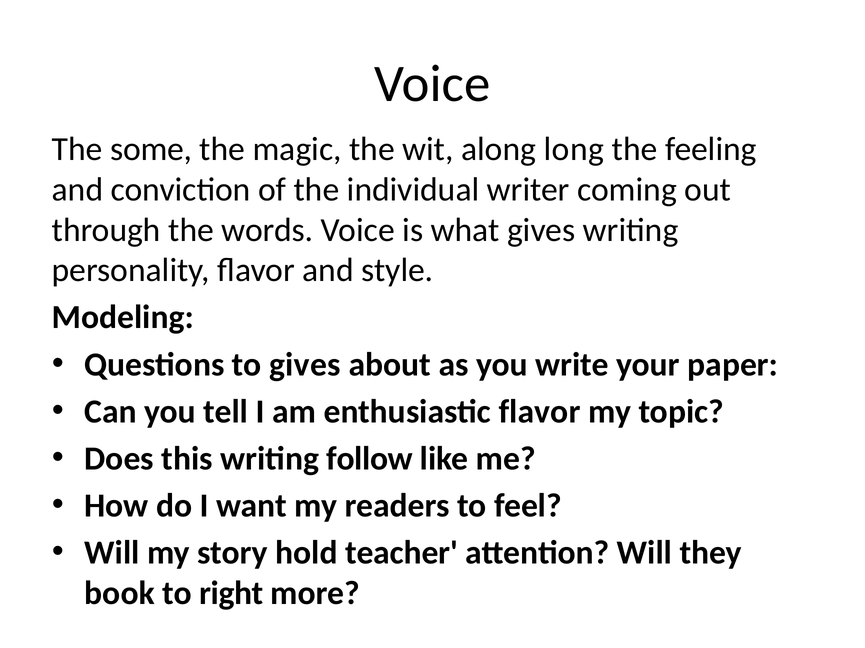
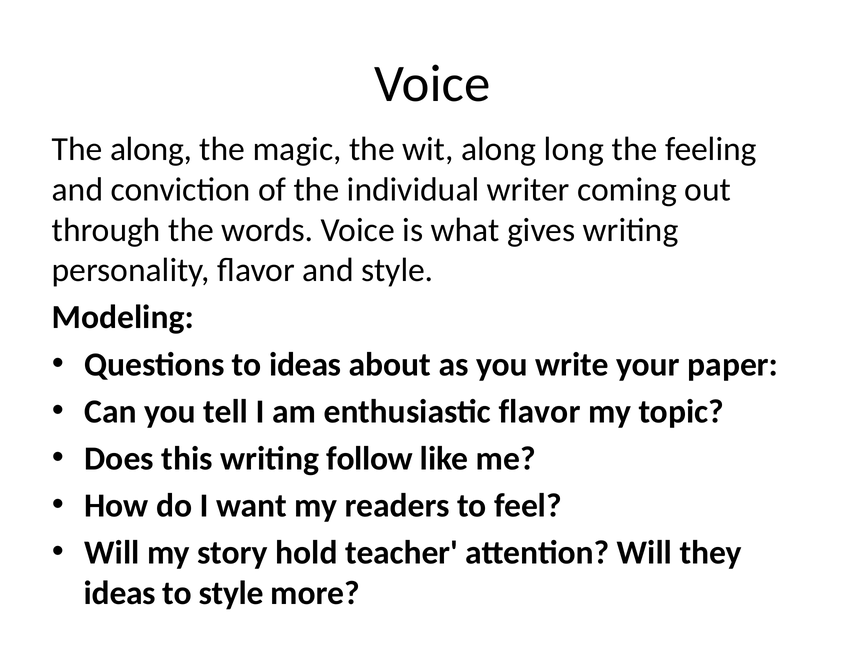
The some: some -> along (151, 149)
to gives: gives -> ideas (305, 365)
book: book -> ideas (120, 594)
to right: right -> style (231, 594)
